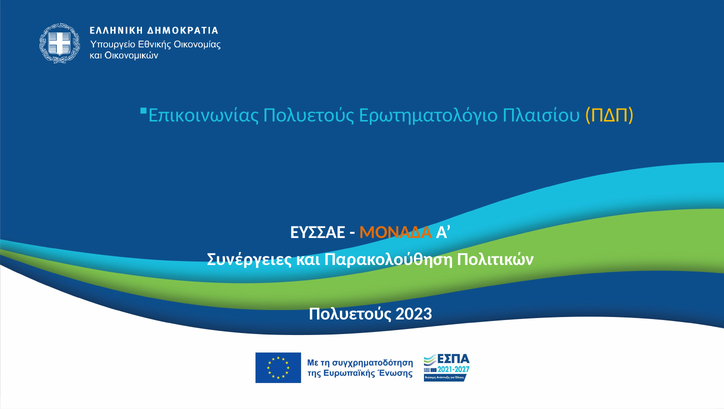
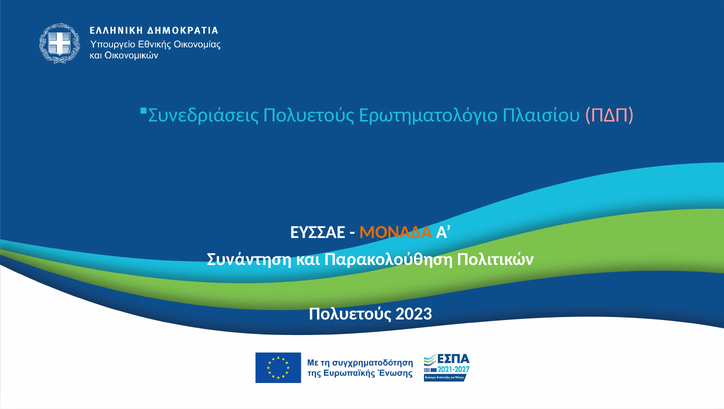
Επικοινωνίας: Επικοινωνίας -> Συνεδριάσεις (204, 115)
ΠΔΠ colour: yellow -> pink (609, 115)
Συνέργειες: Συνέργειες -> Συνάντηση (249, 260)
